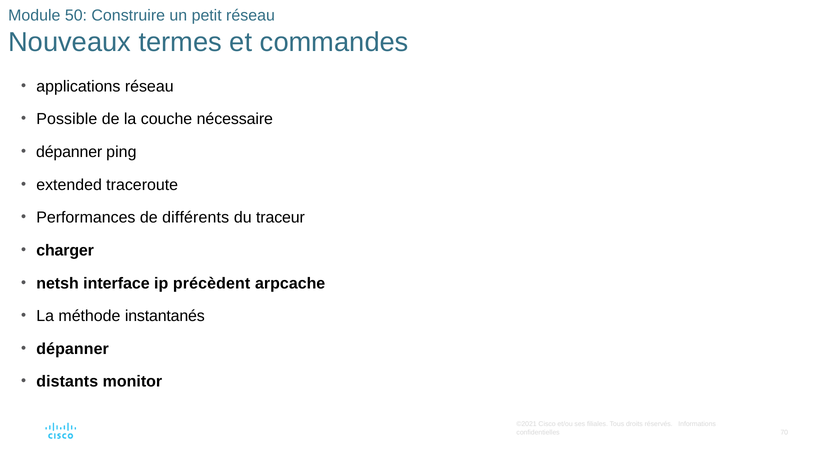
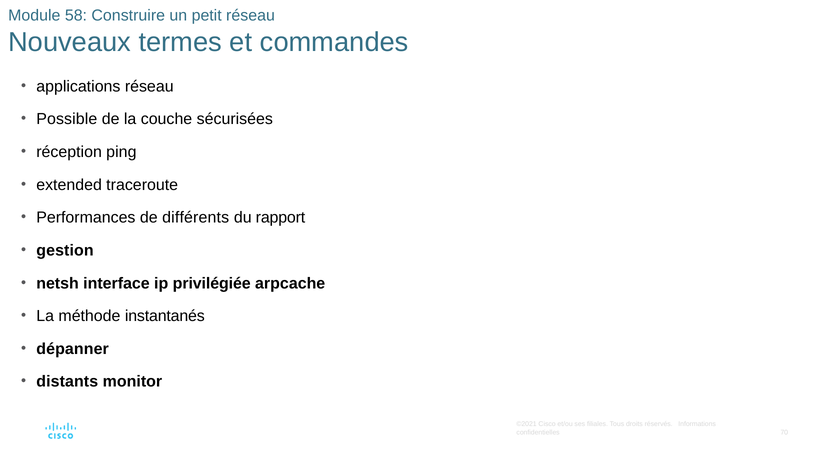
50: 50 -> 58 (76, 16)
nécessaire: nécessaire -> sécurisées (235, 119)
dépanner: dépanner -> réception (69, 152)
traceur: traceur -> rapport (280, 217)
charger: charger -> gestion (65, 250)
précèdent: précèdent -> privilégiée (212, 283)
